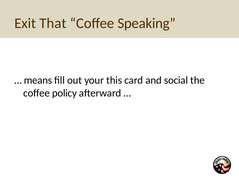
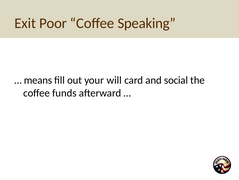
That: That -> Poor (53, 23)
this: this -> will (114, 80)
policy: policy -> funds (64, 93)
